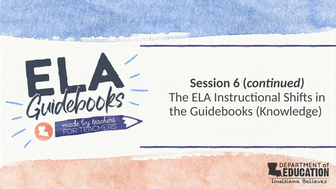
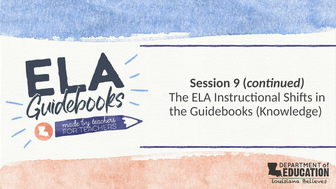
6: 6 -> 9 (236, 83)
